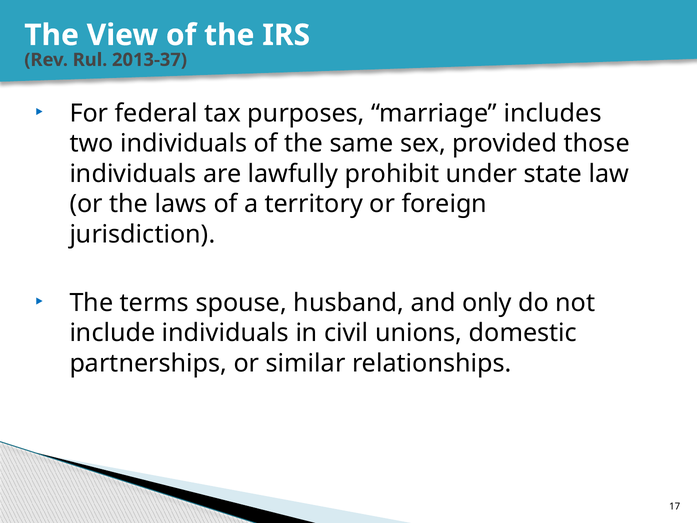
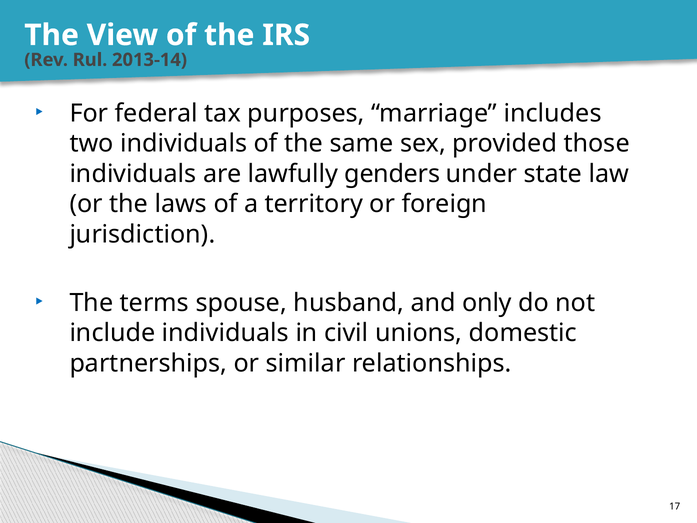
2013-37: 2013-37 -> 2013-14 (150, 60)
prohibit: prohibit -> genders (392, 174)
